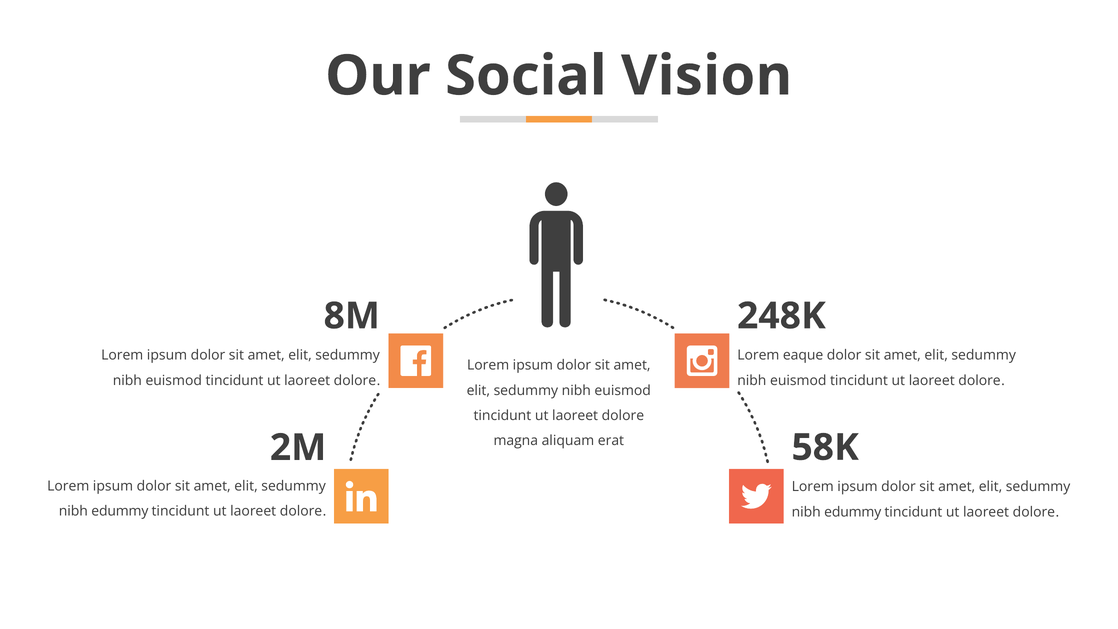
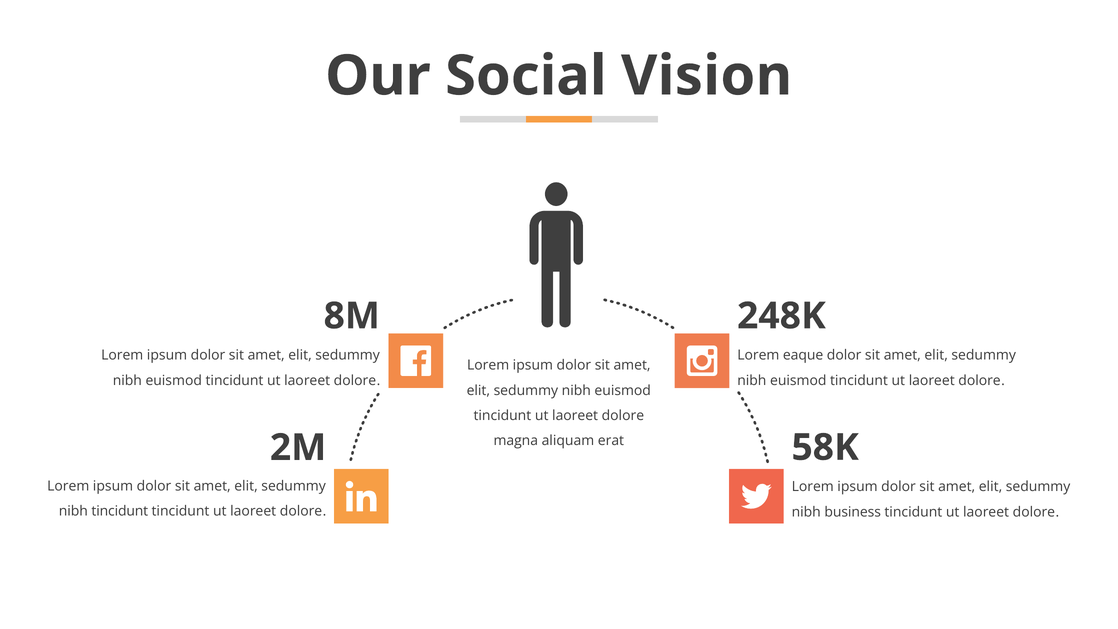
edummy: edummy -> tincidunt (120, 511)
edummy: edummy -> business (853, 512)
